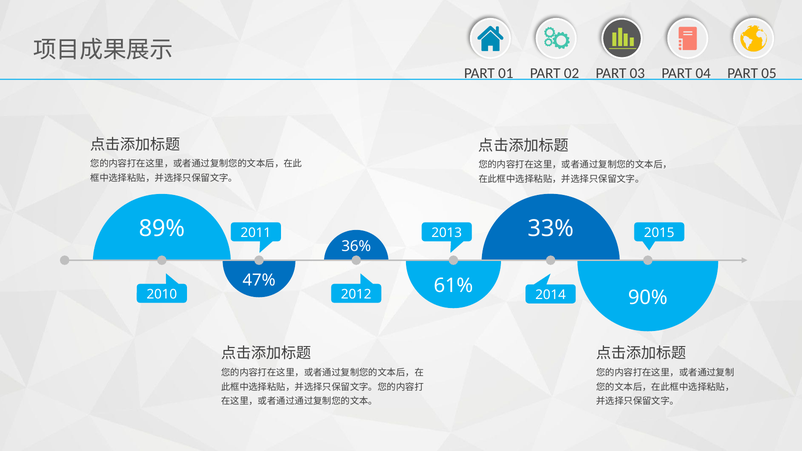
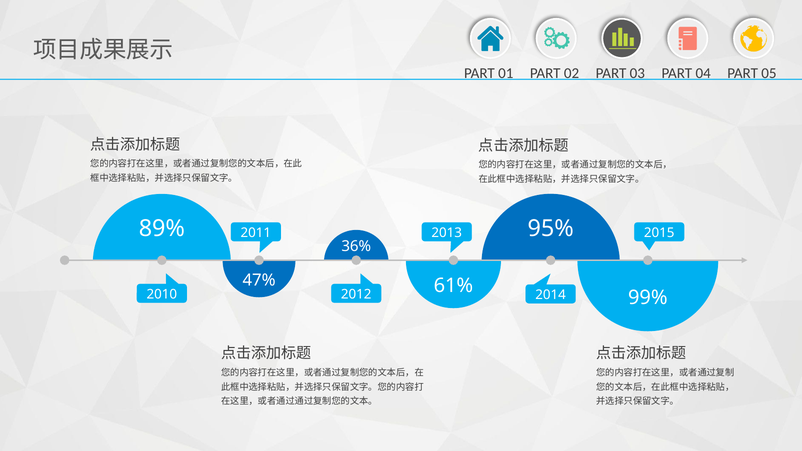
33%: 33% -> 95% (551, 229)
90%: 90% -> 99% (648, 298)
